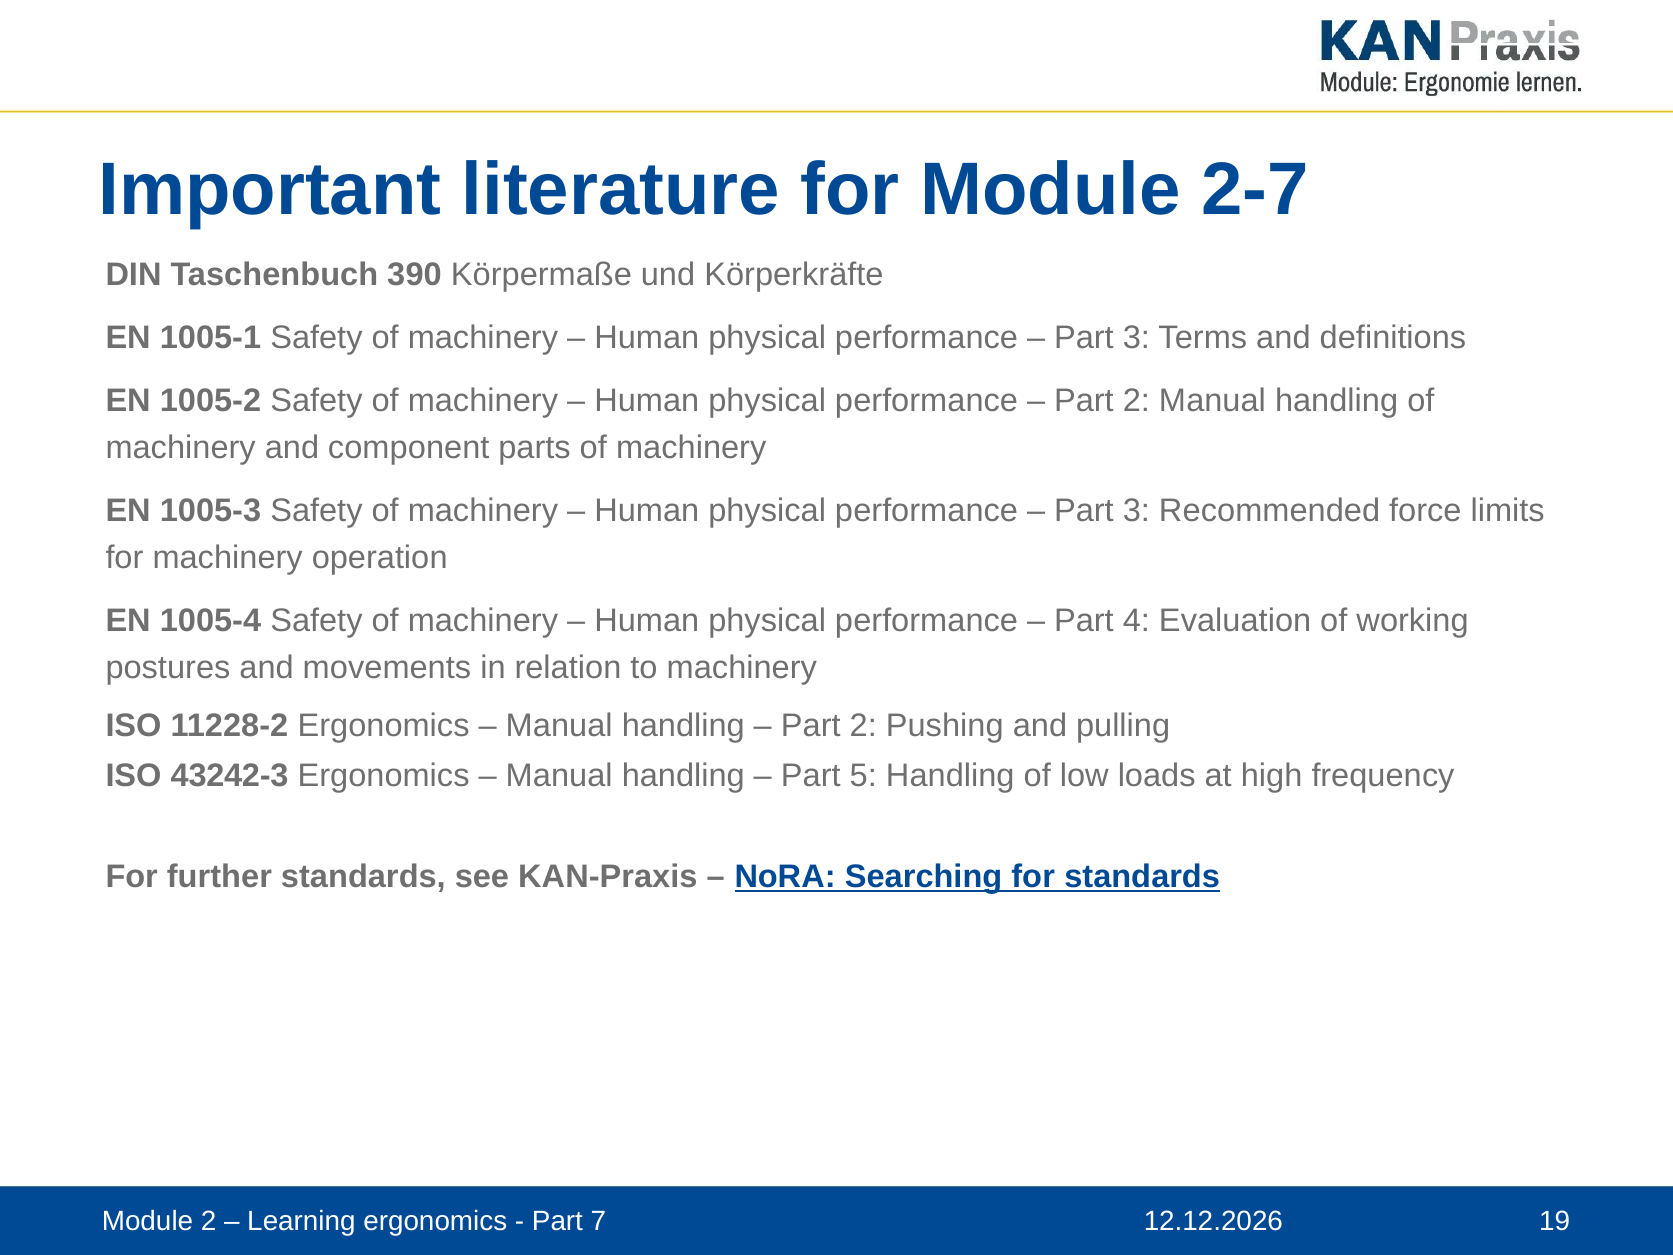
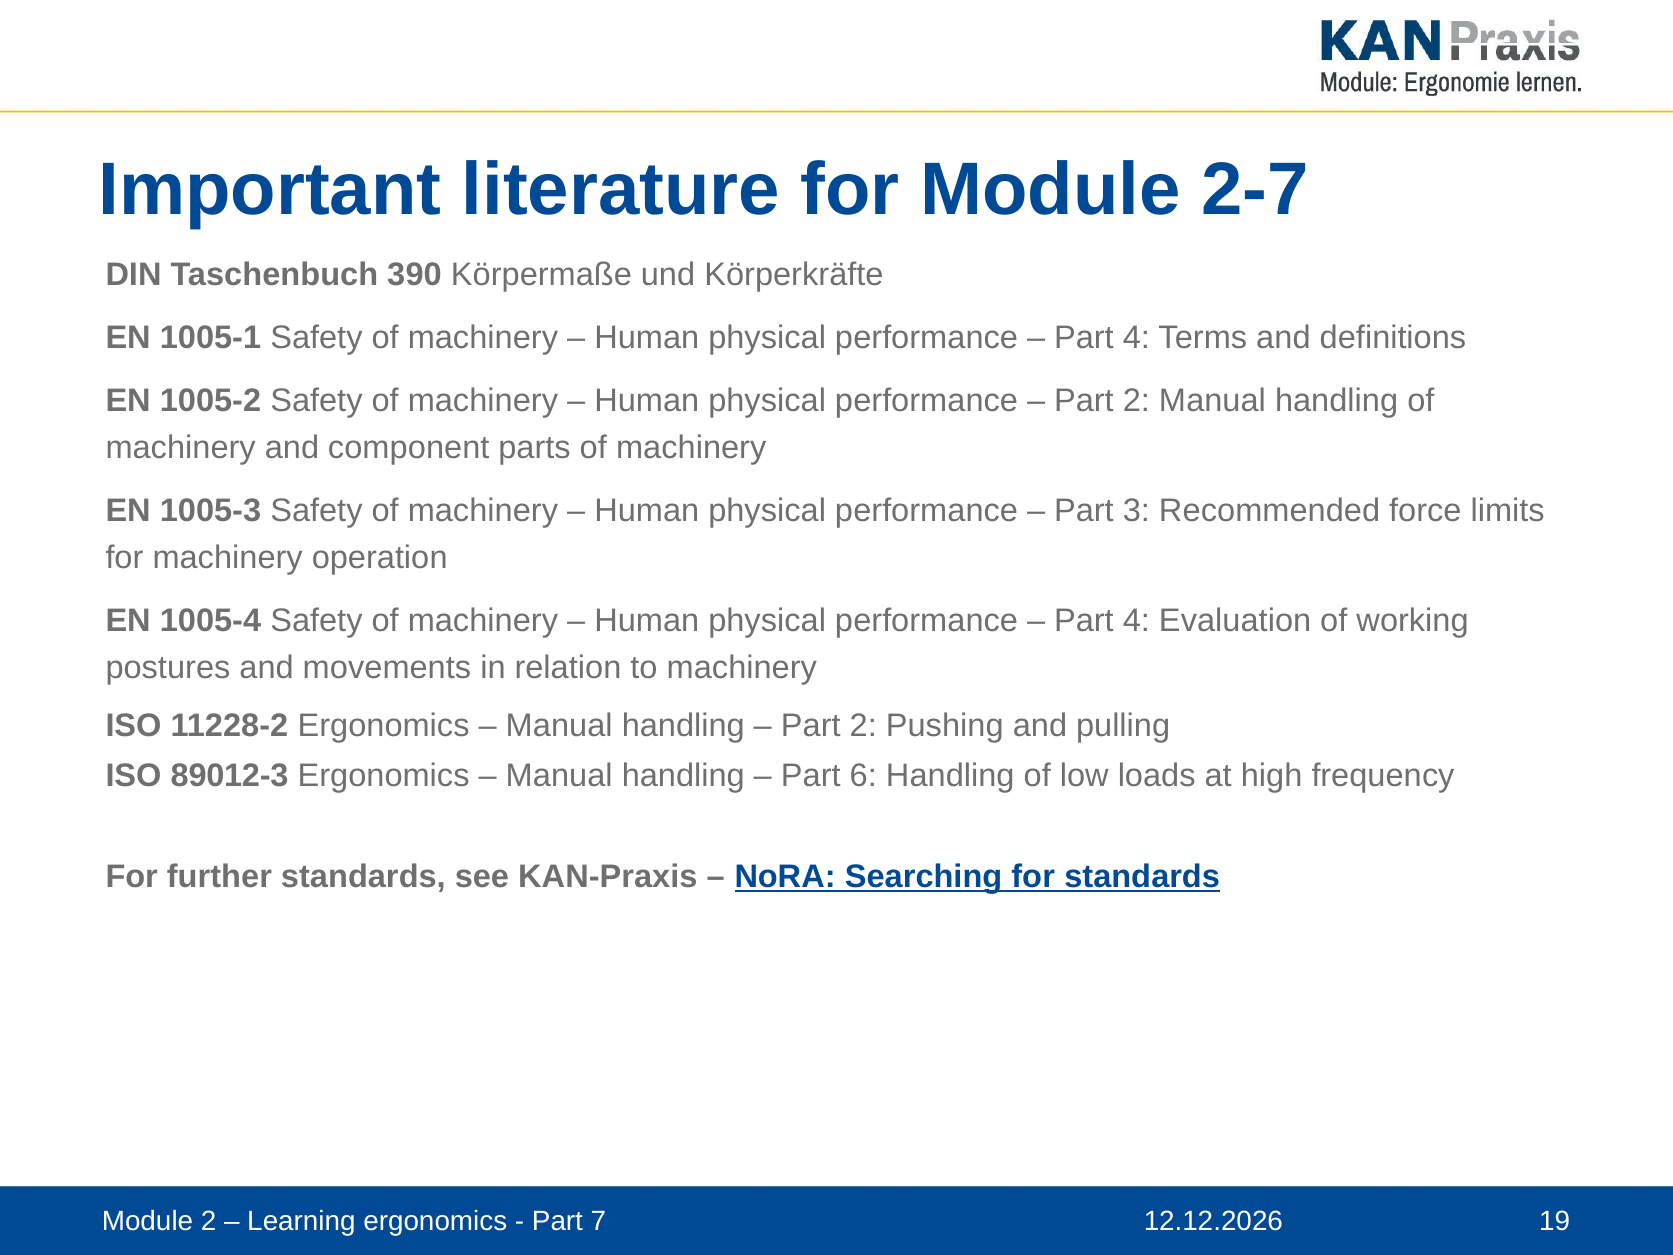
3: 3 -> 4 (1136, 338)
43242-3: 43242-3 -> 89012-3 (230, 776)
5: 5 -> 6 (863, 776)
